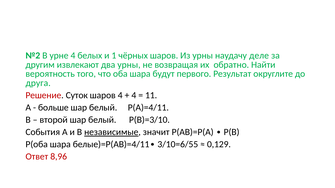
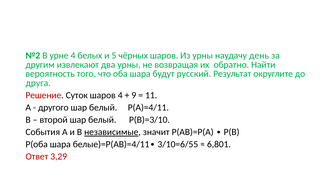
1: 1 -> 5 (114, 56)
деле: деле -> день (259, 56)
первого: первого -> русский (194, 74)
4: 4 -> 9 (134, 95)
больше: больше -> другого (53, 108)
0,129: 0,129 -> 6,801 (219, 145)
8,96: 8,96 -> 3,29 (59, 157)
